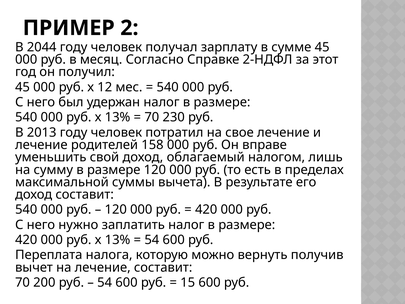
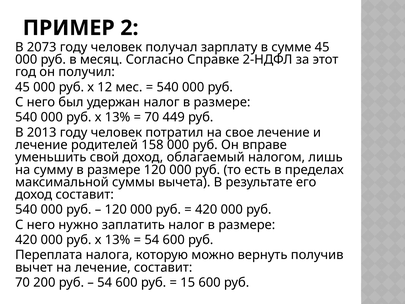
2044: 2044 -> 2073 (42, 47)
230: 230 -> 449 (174, 117)
